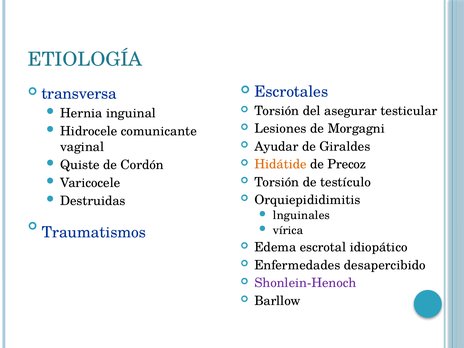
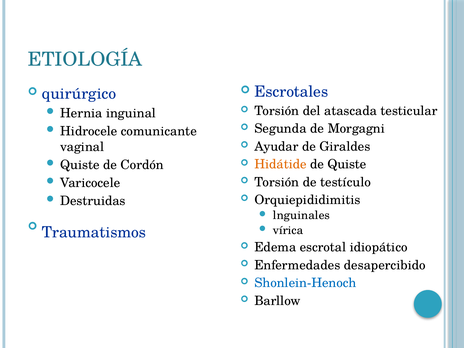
transversa: transversa -> quirúrgico (79, 94)
asegurar: asegurar -> atascada (351, 111)
Lesiones: Lesiones -> Segunda (280, 129)
de Precoz: Precoz -> Quiste (347, 164)
Shonlein-Henoch colour: purple -> blue (305, 283)
